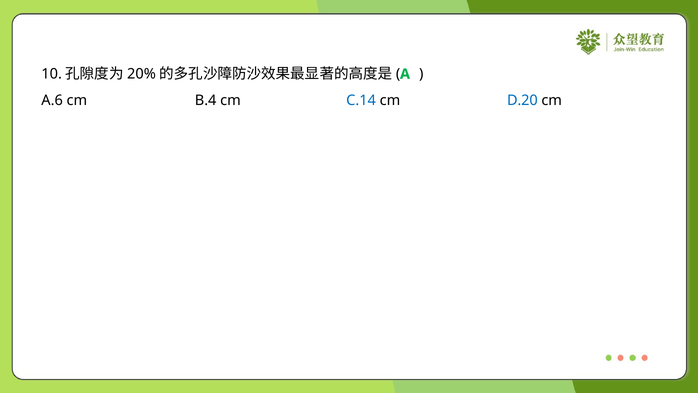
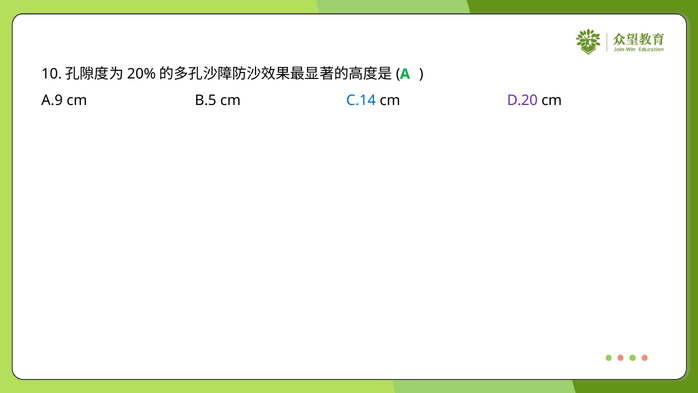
A.6: A.6 -> A.9 (52, 100)
B.4: B.4 -> B.5 (206, 100)
D.20 colour: blue -> purple (522, 100)
